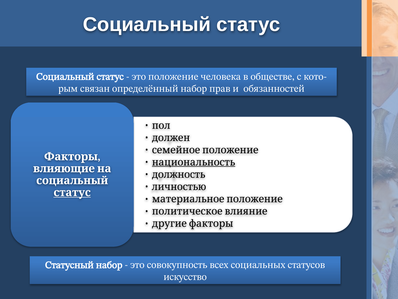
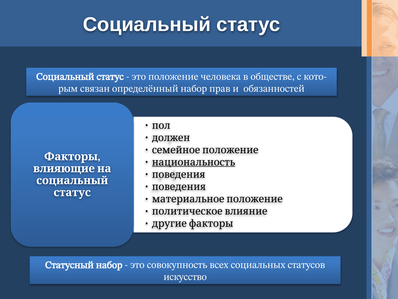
должность: должность -> поведения (179, 174)
личностью: личностью -> поведения (179, 186)
статус underline: present -> none (72, 192)
